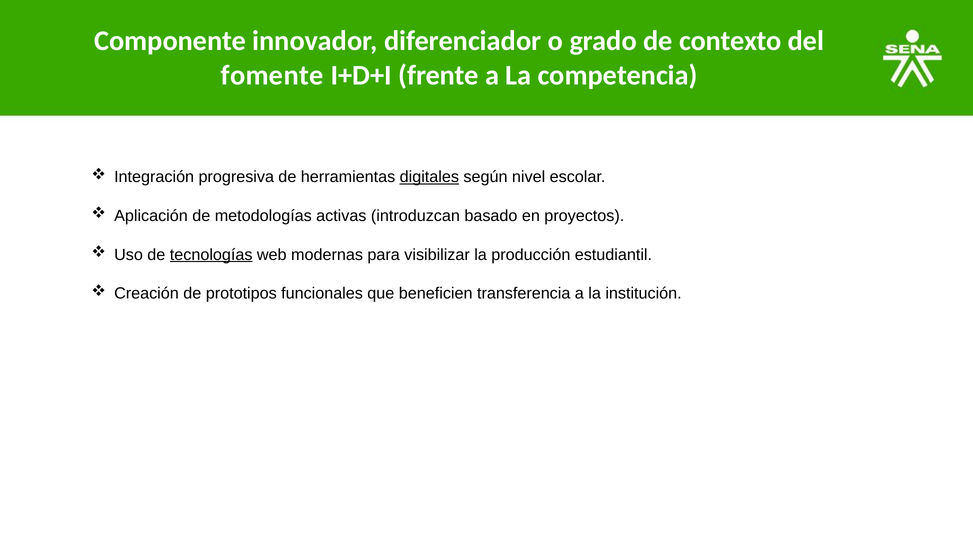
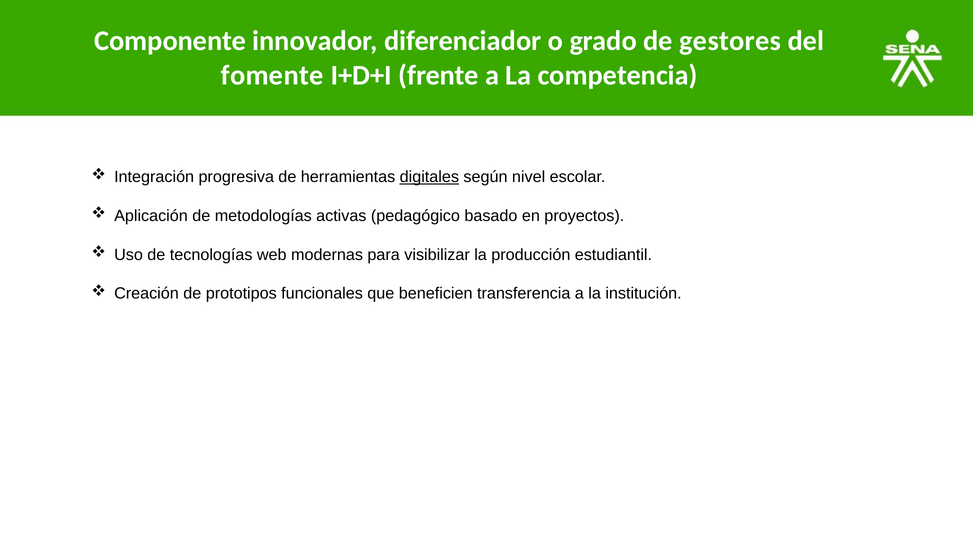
contexto: contexto -> gestores (730, 41)
introduzcan: introduzcan -> pedagógico (415, 216)
tecnologías underline: present -> none (211, 255)
